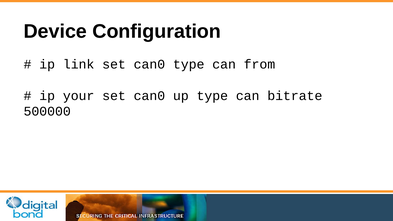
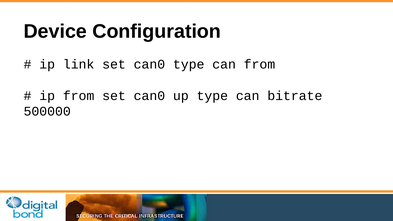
ip your: your -> from (79, 96)
